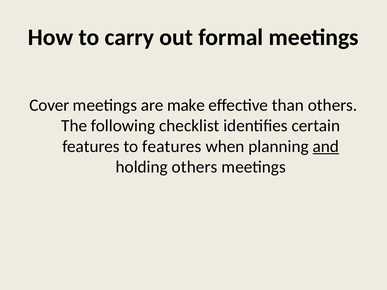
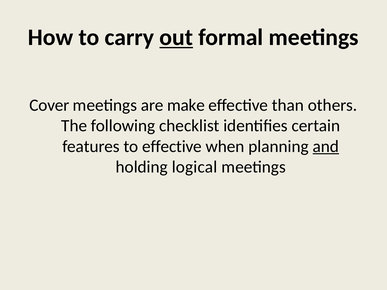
out underline: none -> present (176, 37)
to features: features -> effective (172, 147)
holding others: others -> logical (195, 167)
